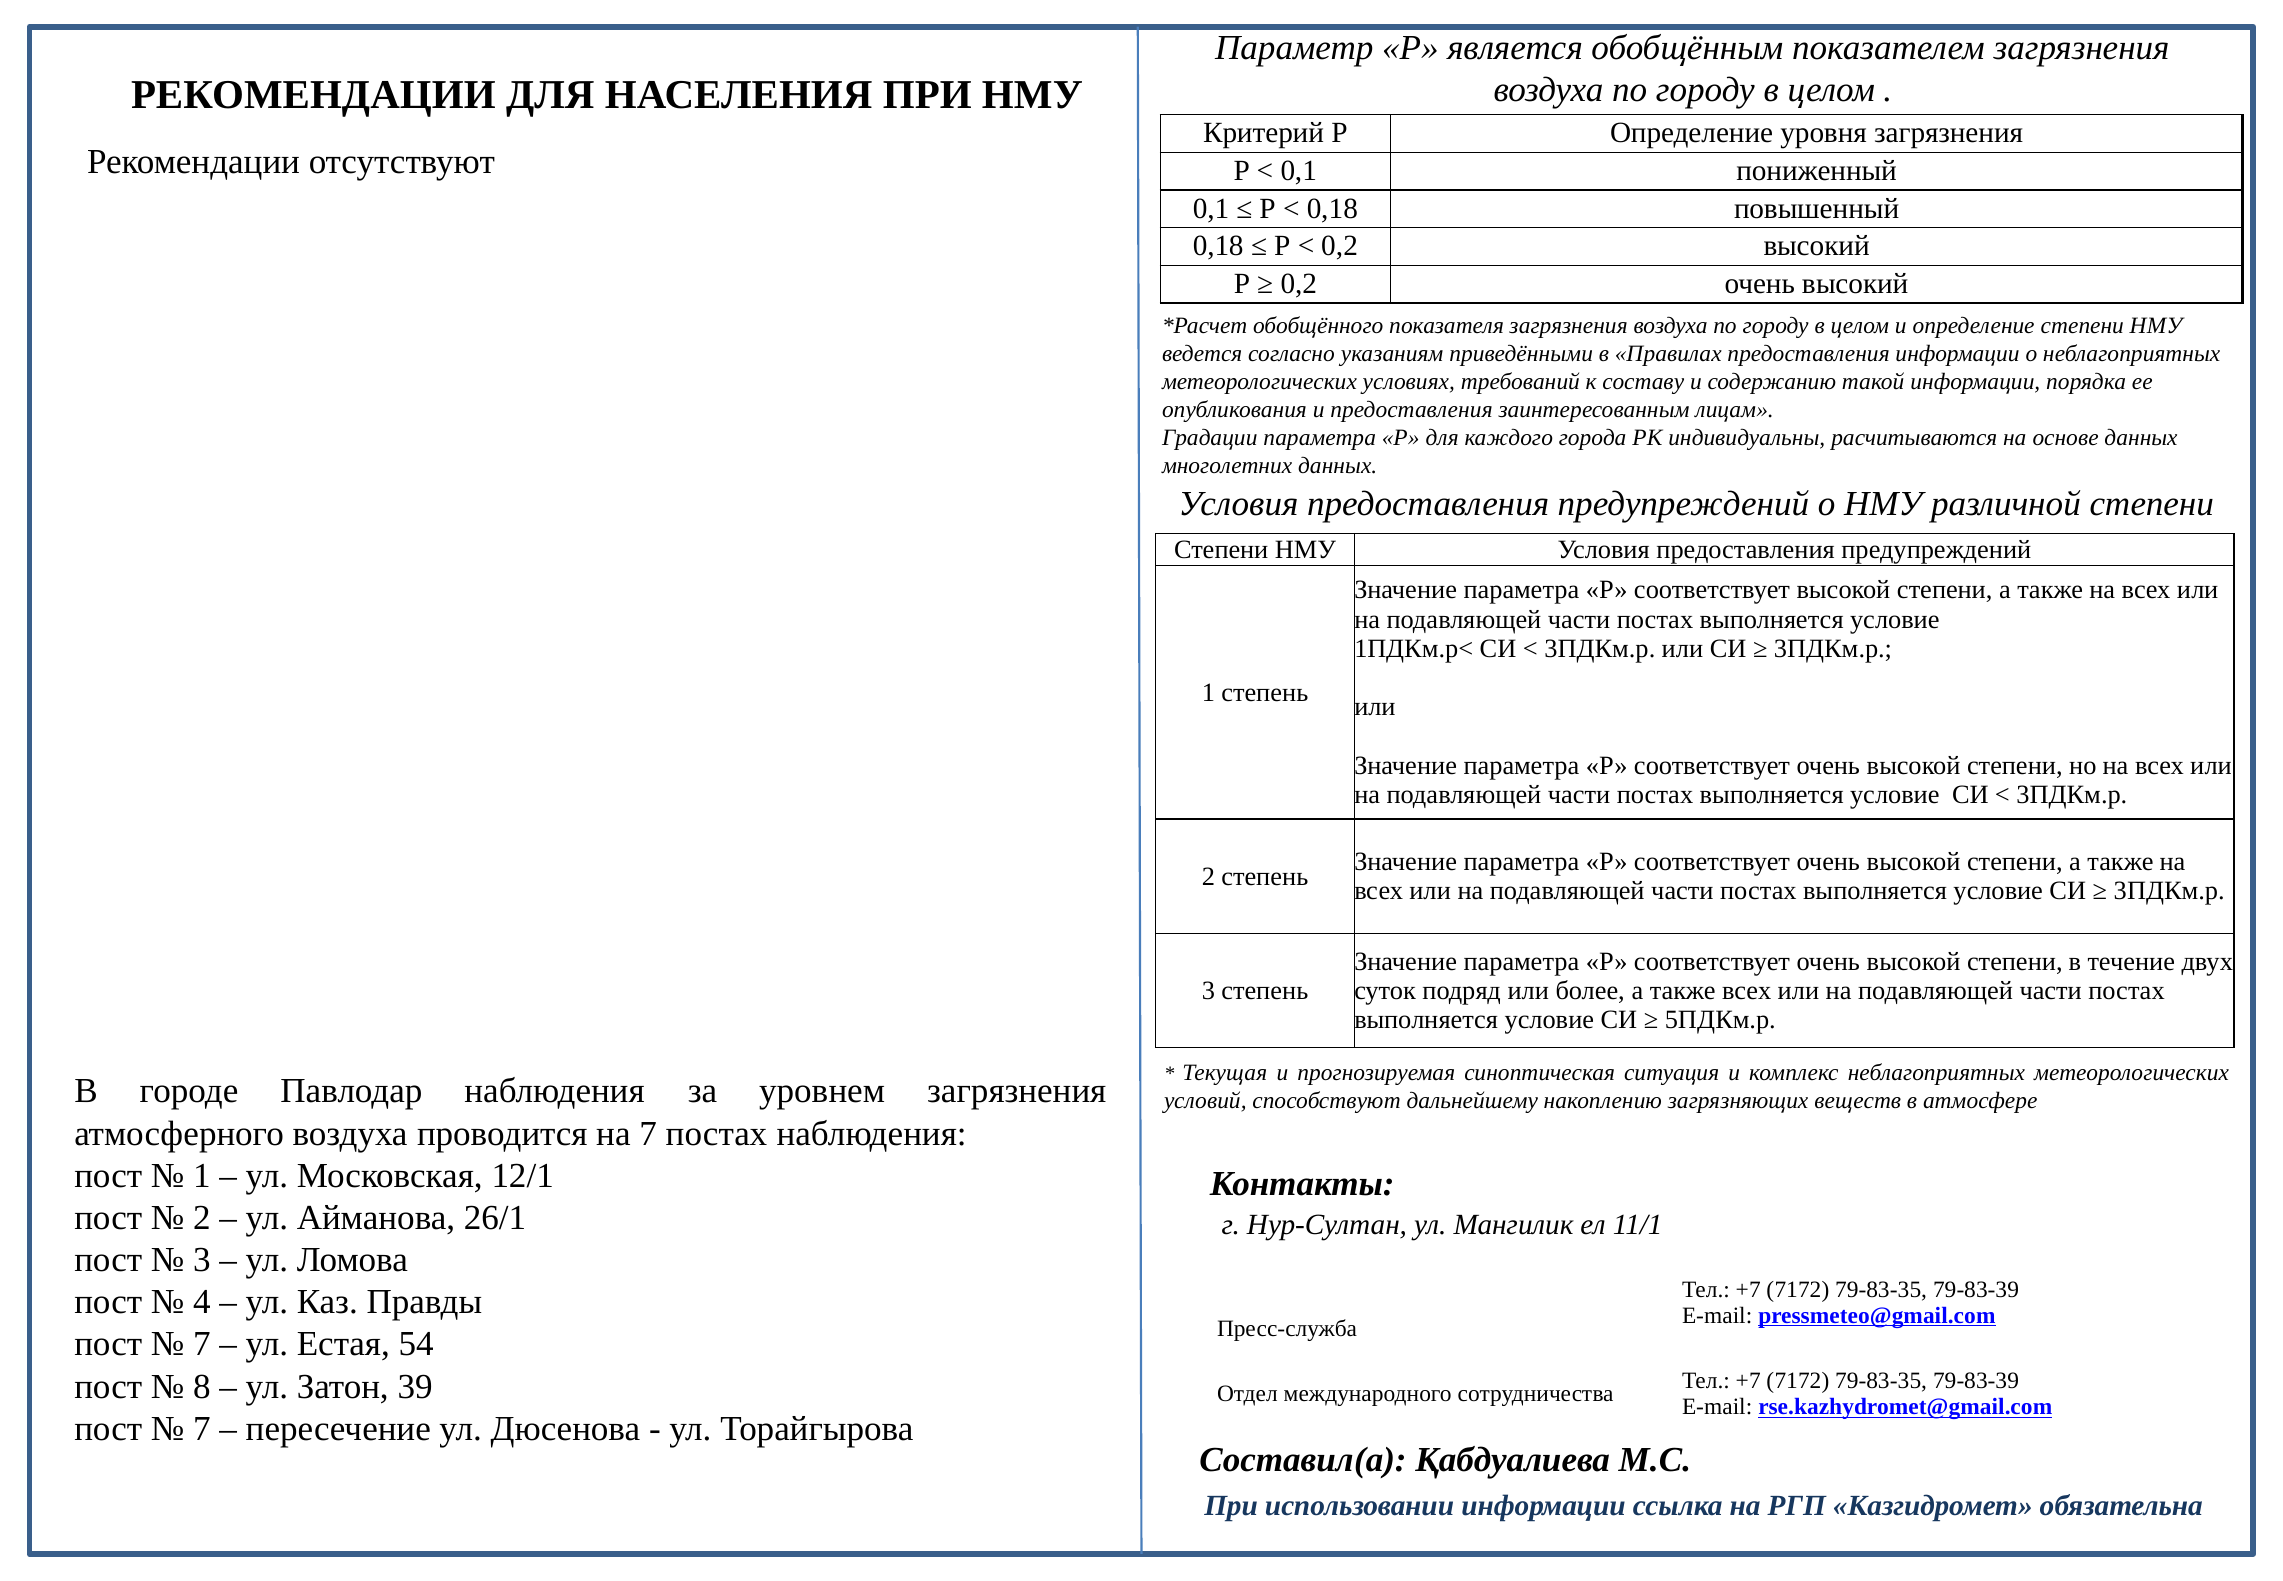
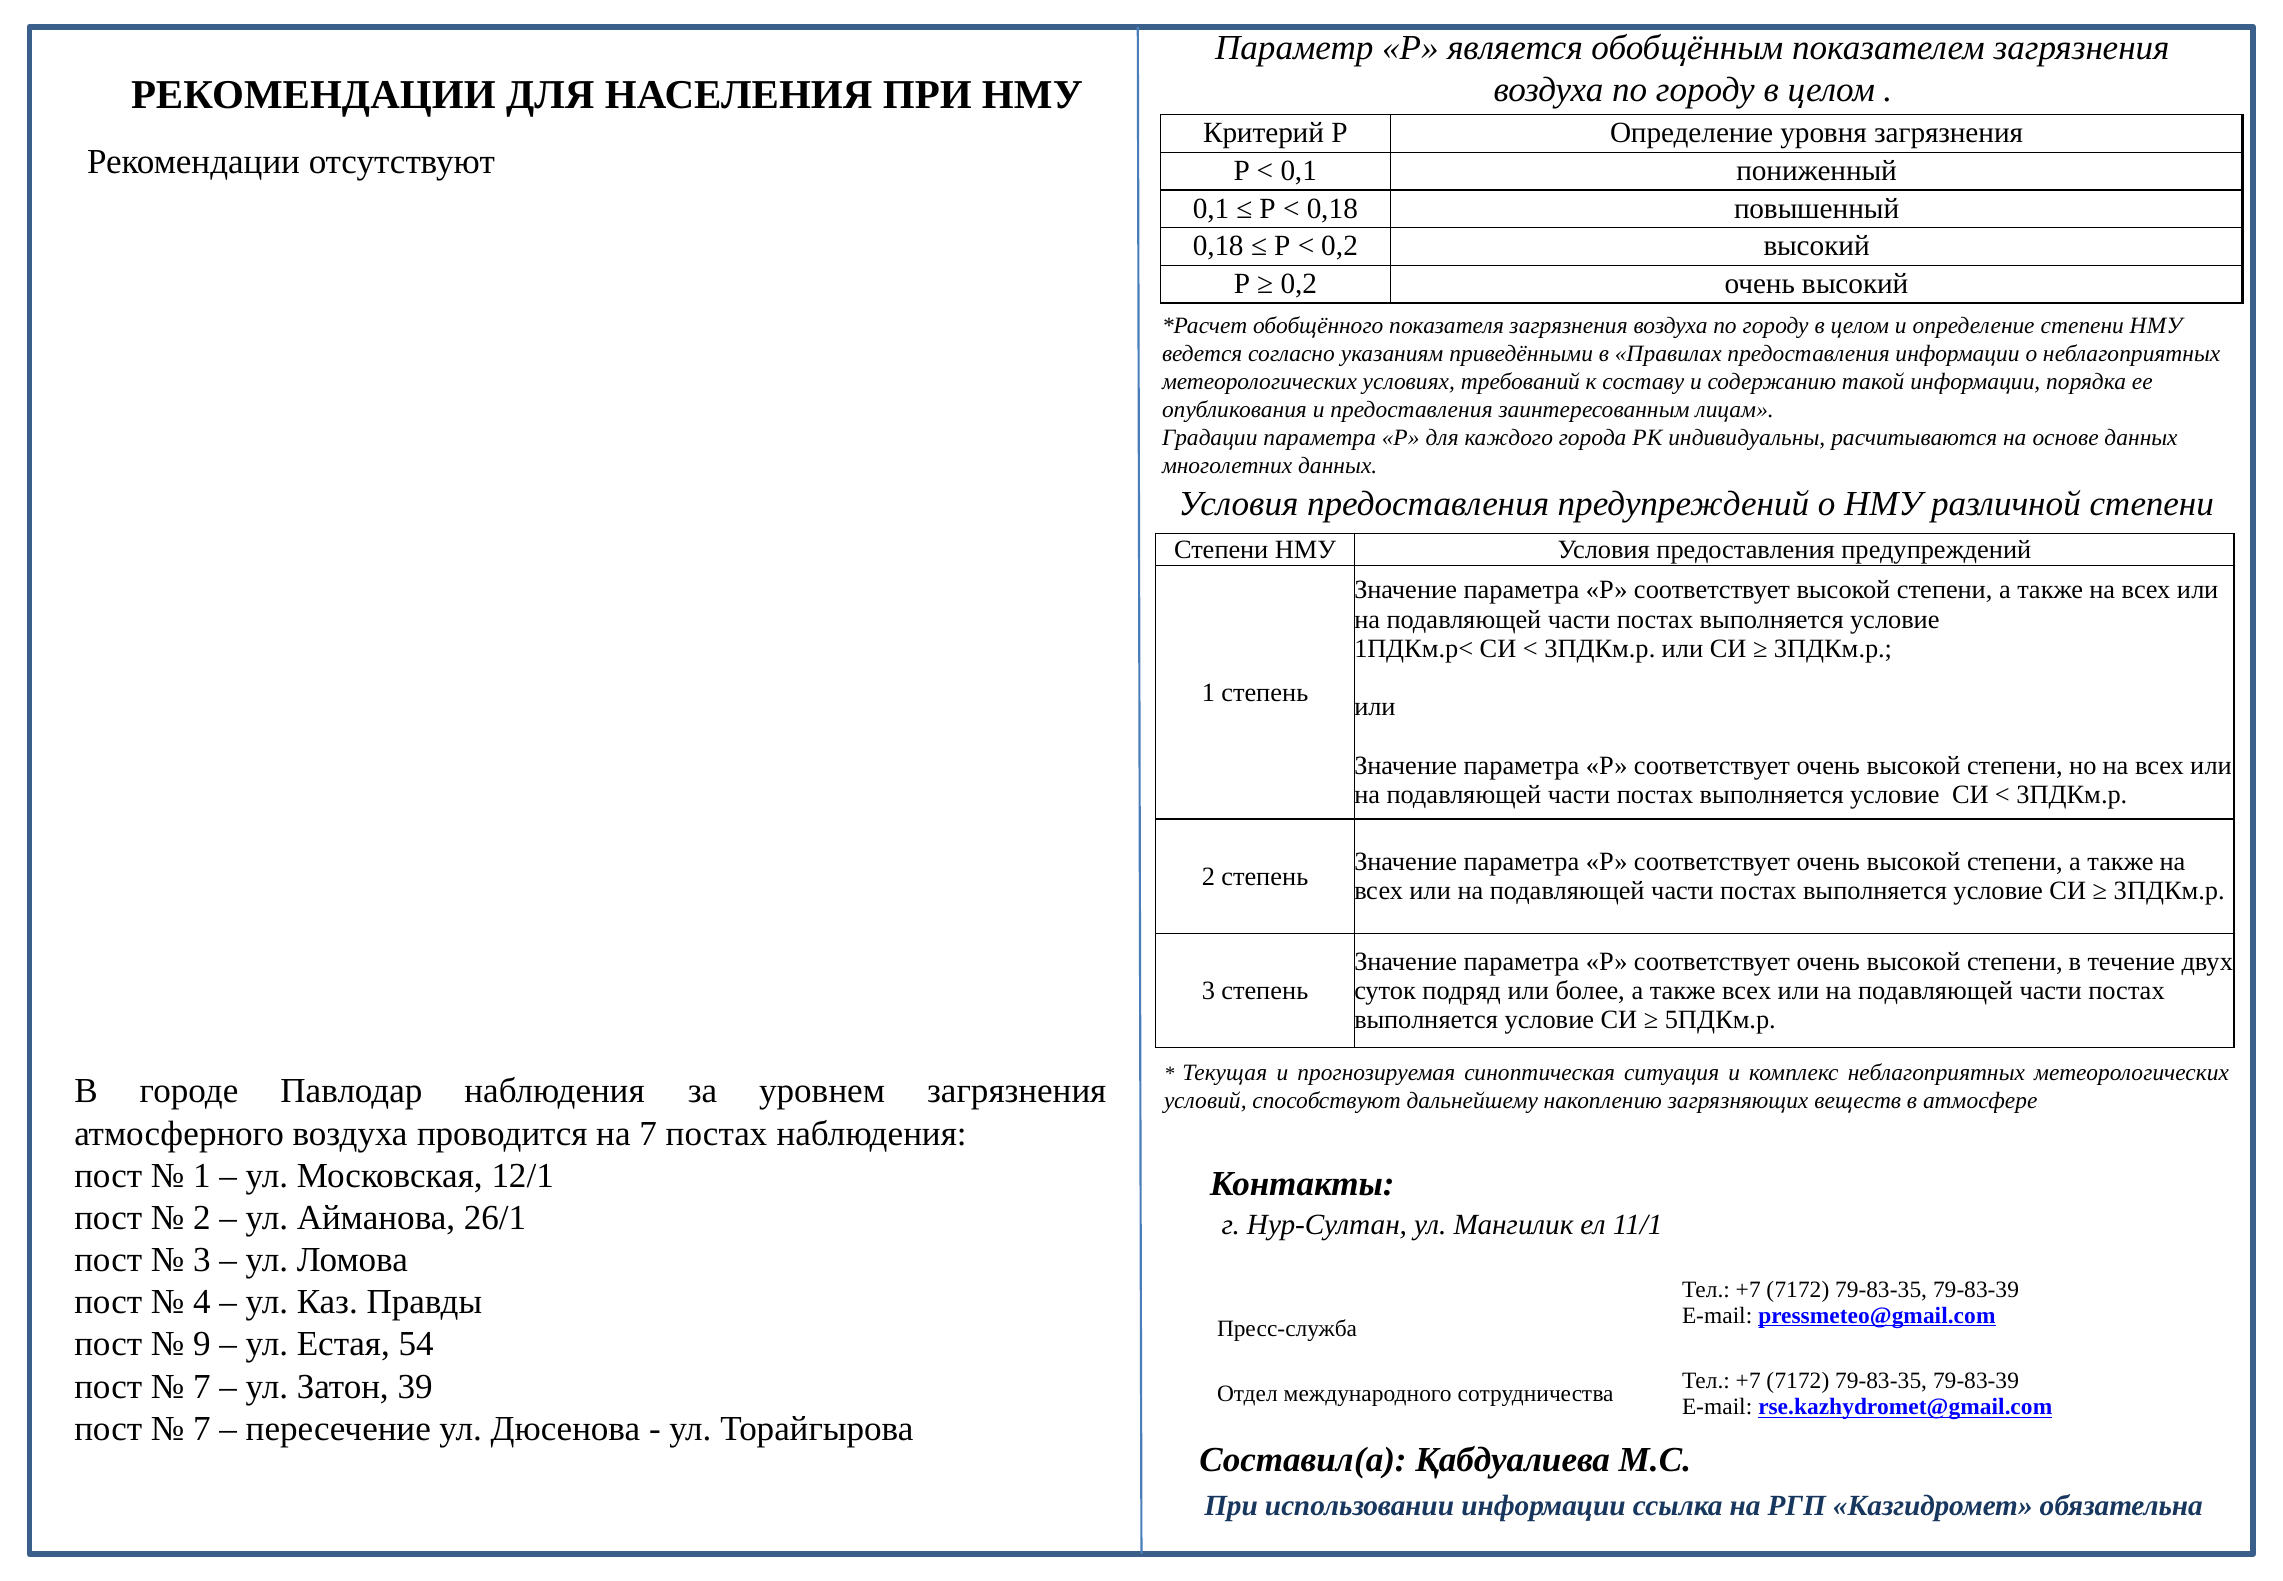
7: 7 -> 9 (202, 1344)
8: 8 -> 7 (202, 1386)
